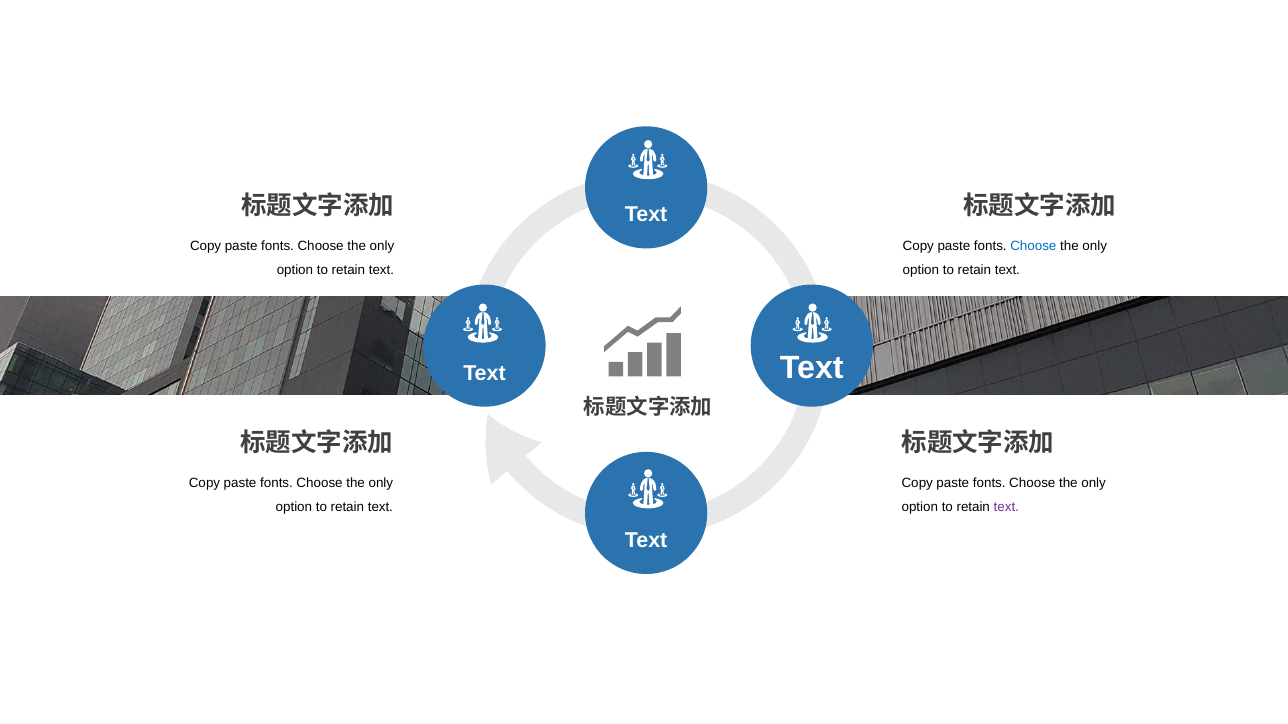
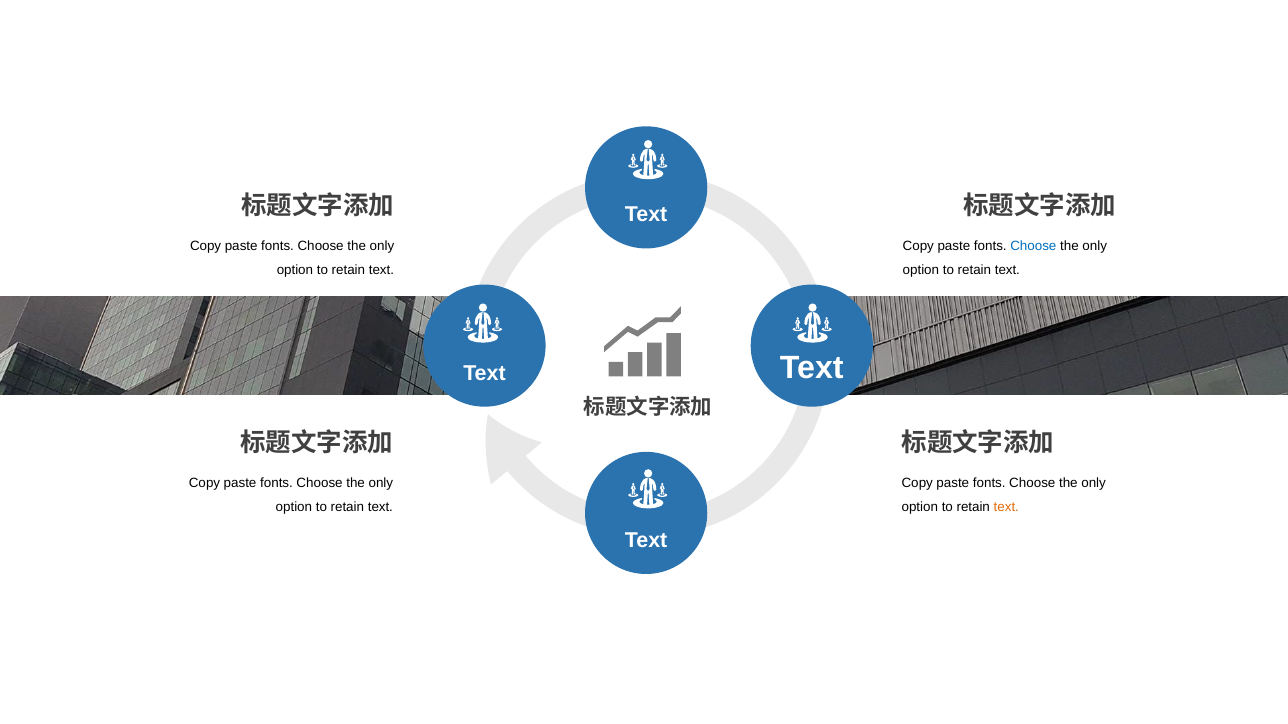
text colour: purple -> orange (1006, 508)
